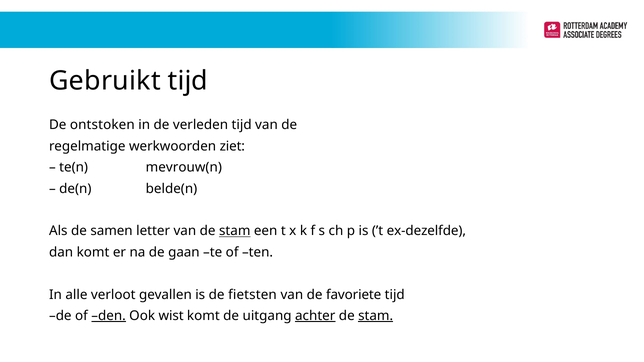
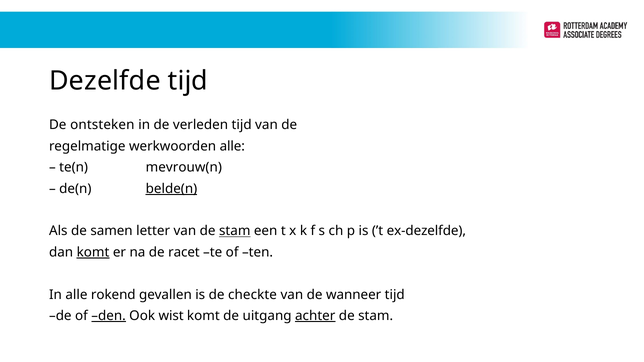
Gebruikt: Gebruikt -> Dezelfde (105, 81)
ontstoken: ontstoken -> ontsteken (102, 125)
werkwoorden ziet: ziet -> alle (232, 146)
belde(n underline: none -> present (171, 189)
komt underline: none -> present (93, 252)
gaan: gaan -> racet (184, 252)
verloot: verloot -> rokend (113, 295)
fietsten: fietsten -> checkte (252, 295)
favoriete: favoriete -> wanneer (354, 295)
stam underline: present -> none (376, 316)
